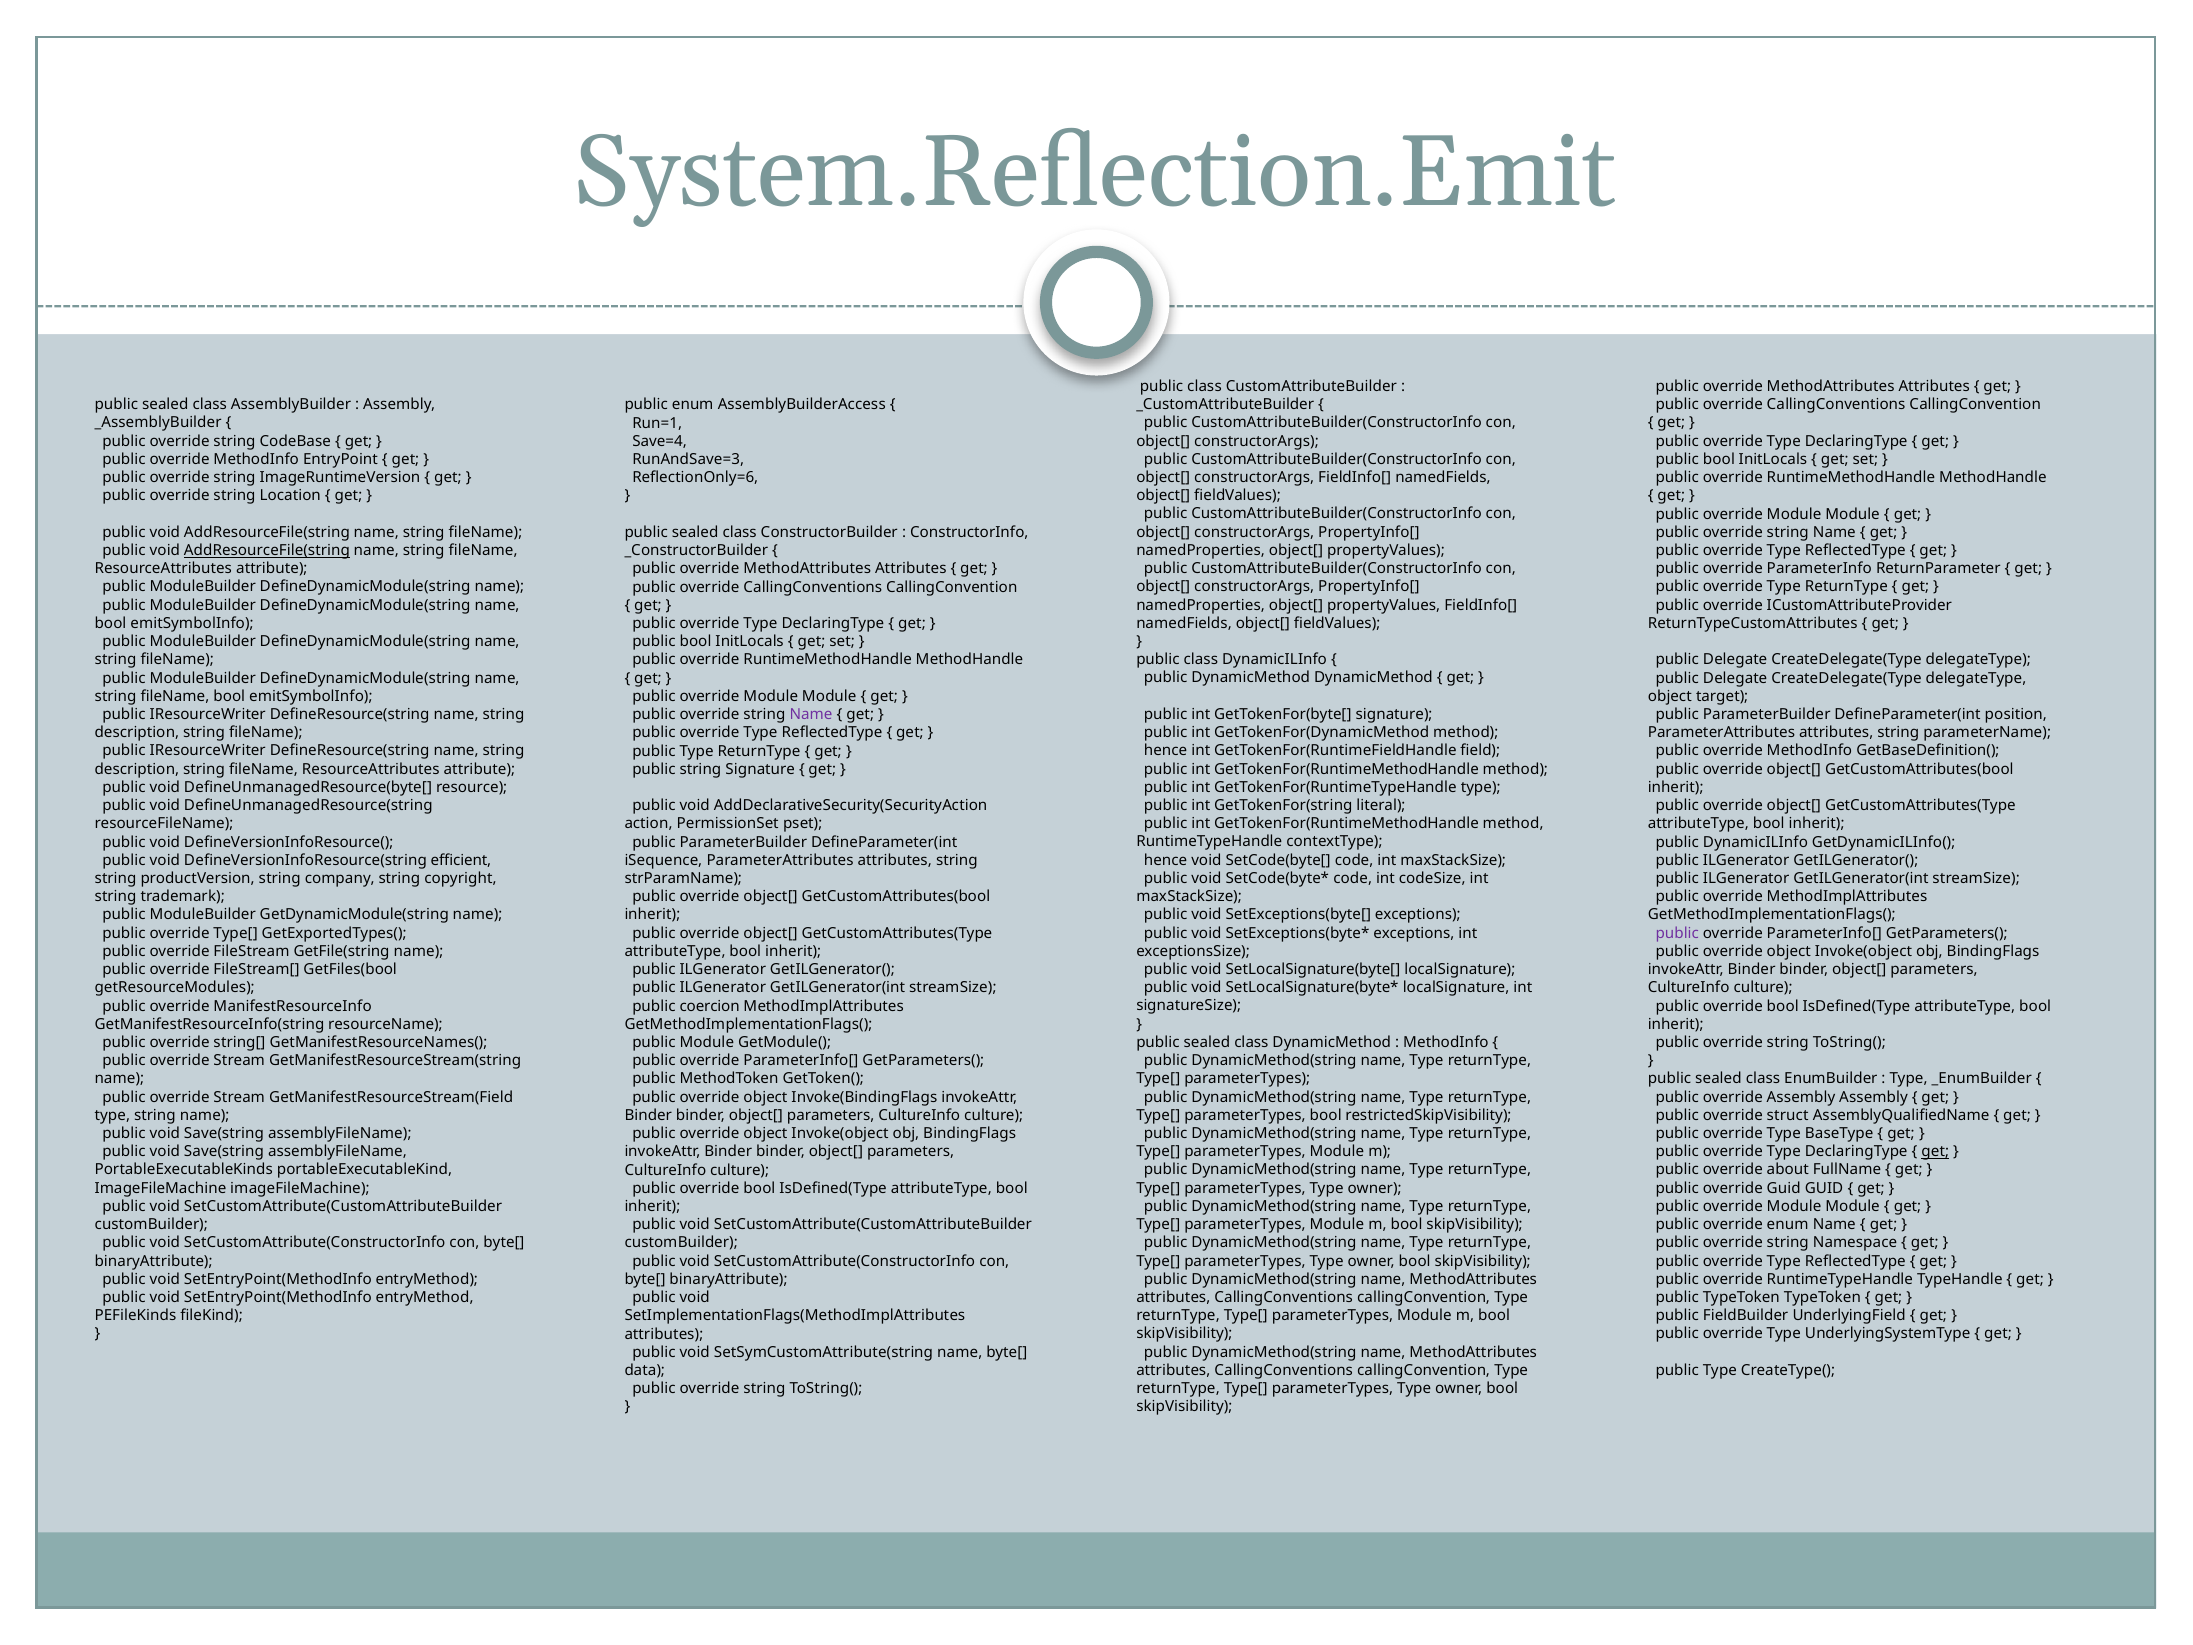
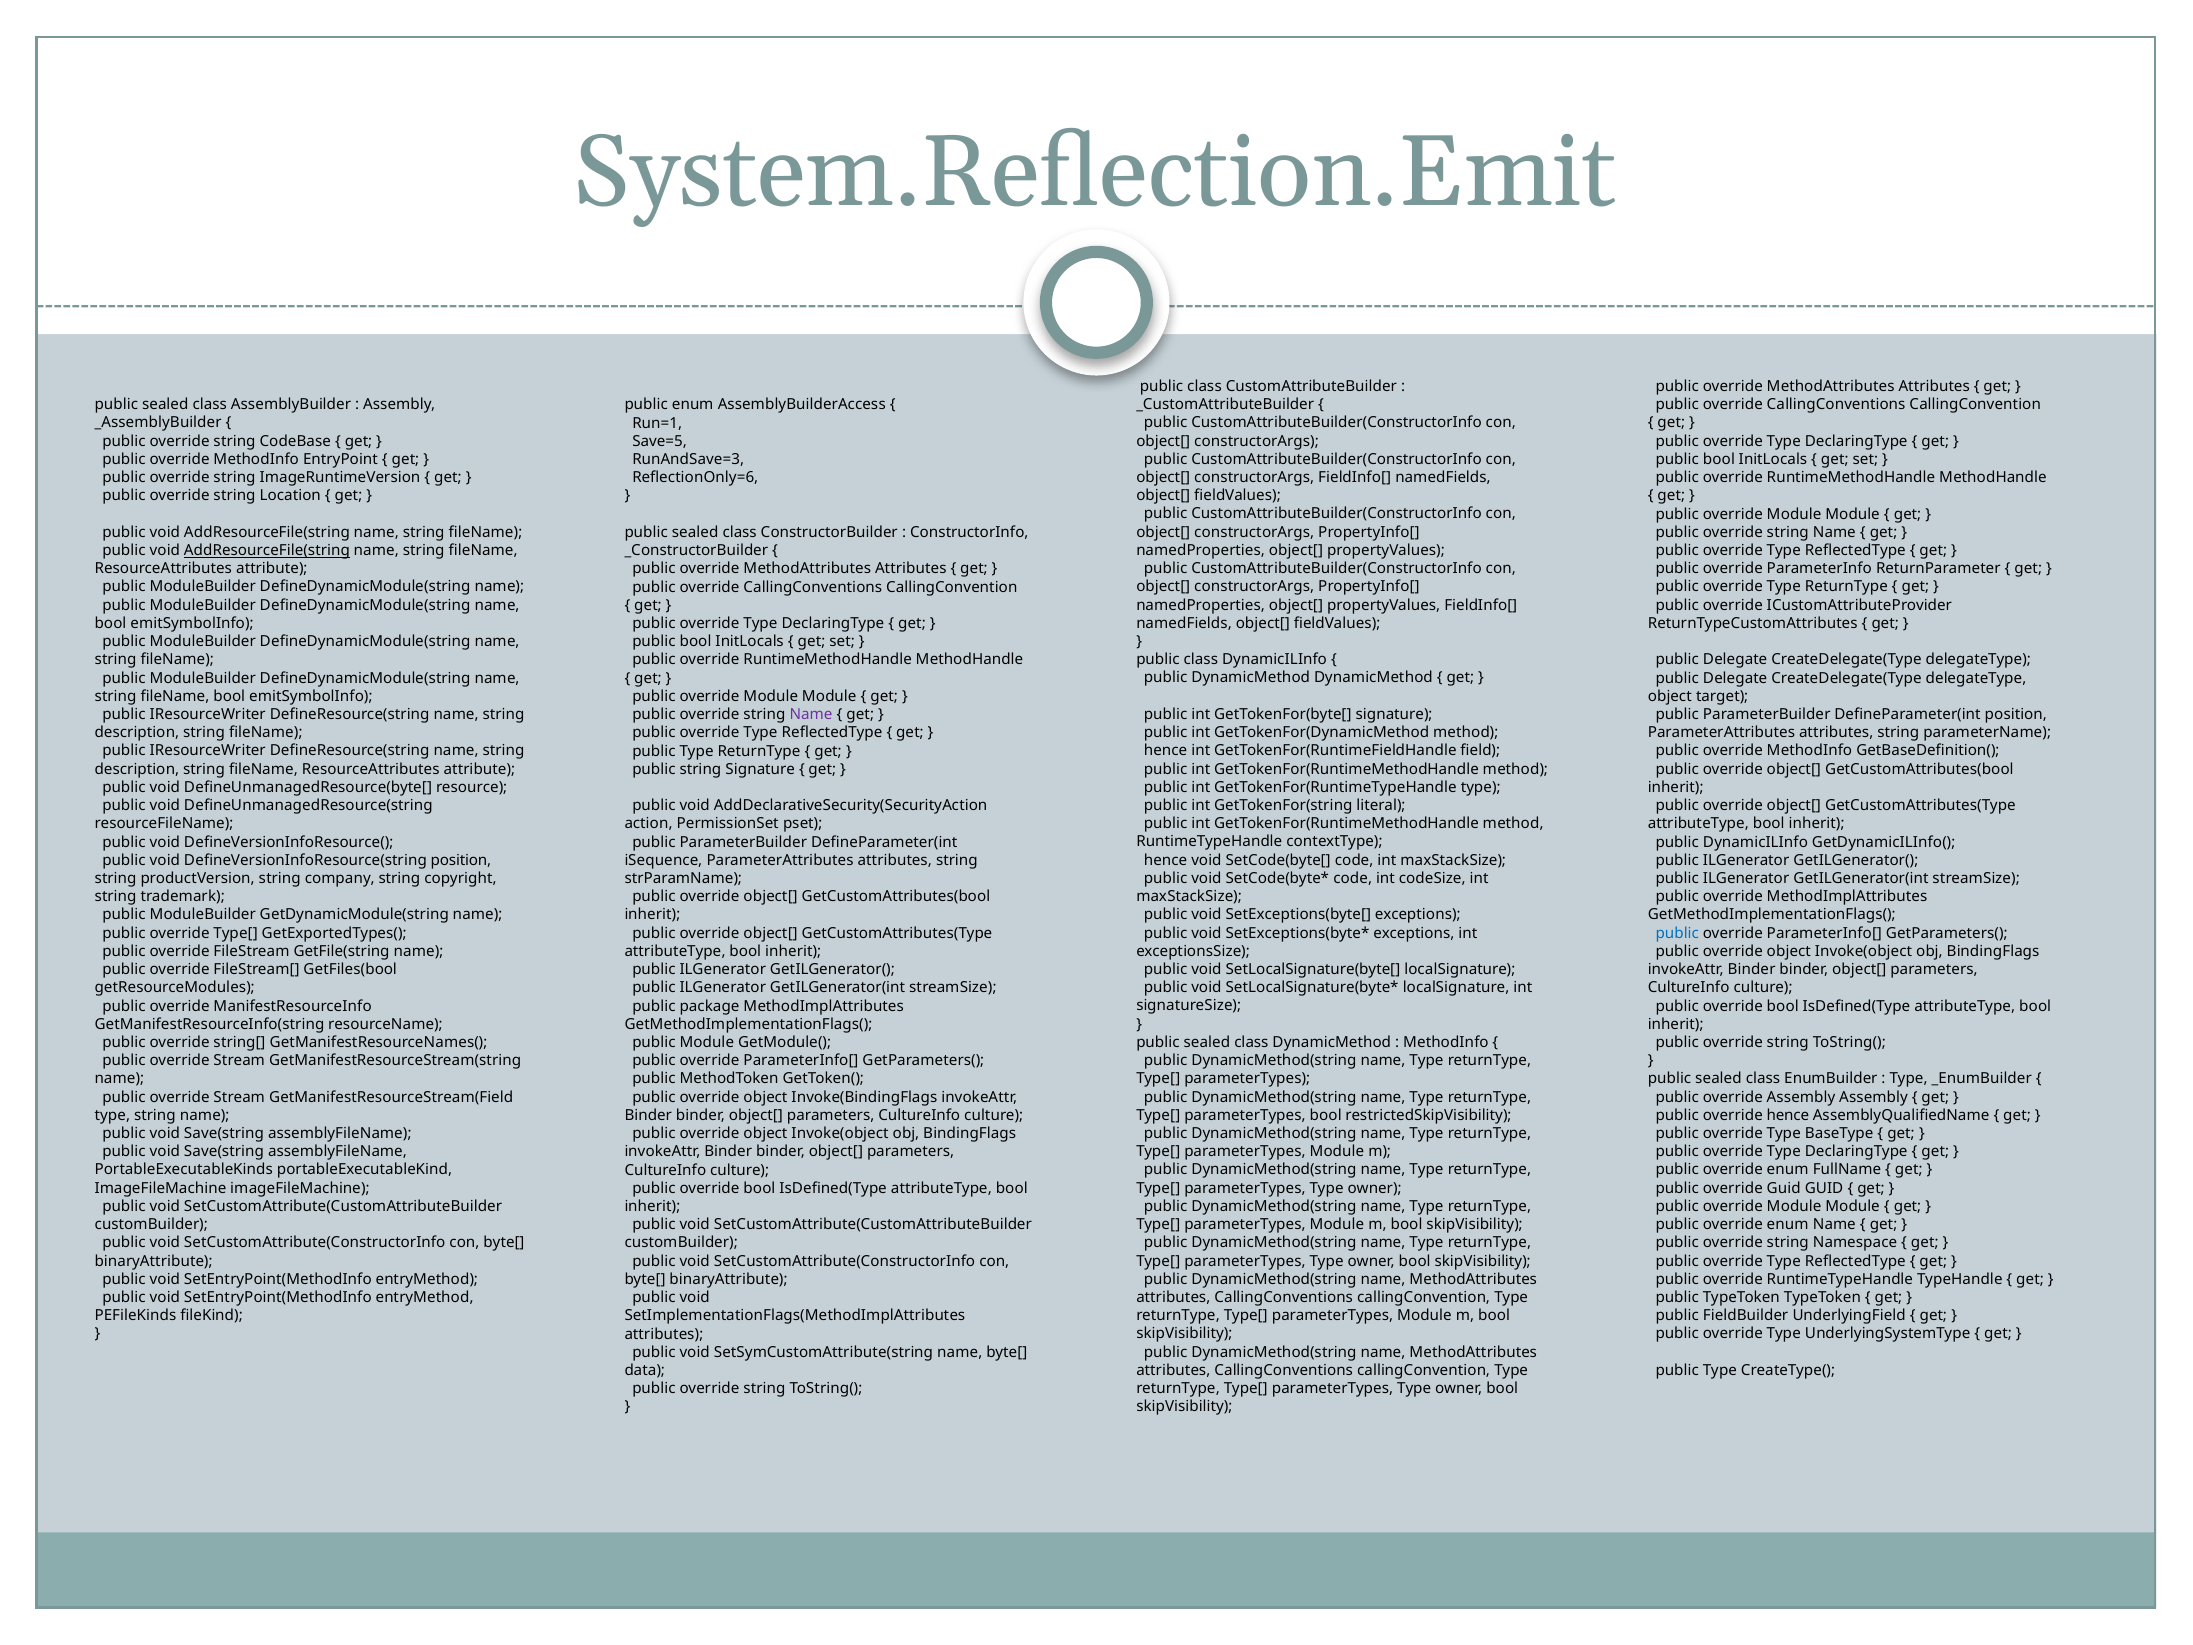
Save=4: Save=4 -> Save=5 (660, 441)
DefineVersionInfoResource(string efficient: efficient -> position (461, 860)
public colour: purple -> blue (1677, 933)
coercion: coercion -> package (710, 1006)
override struct: struct -> hence (1788, 1115)
get underline: present -> none (1935, 1152)
about: about -> enum (1788, 1170)
